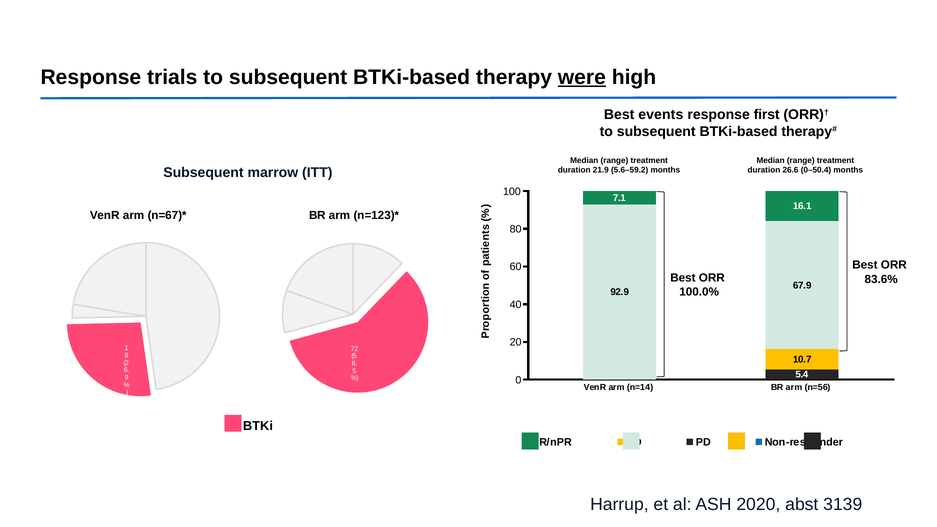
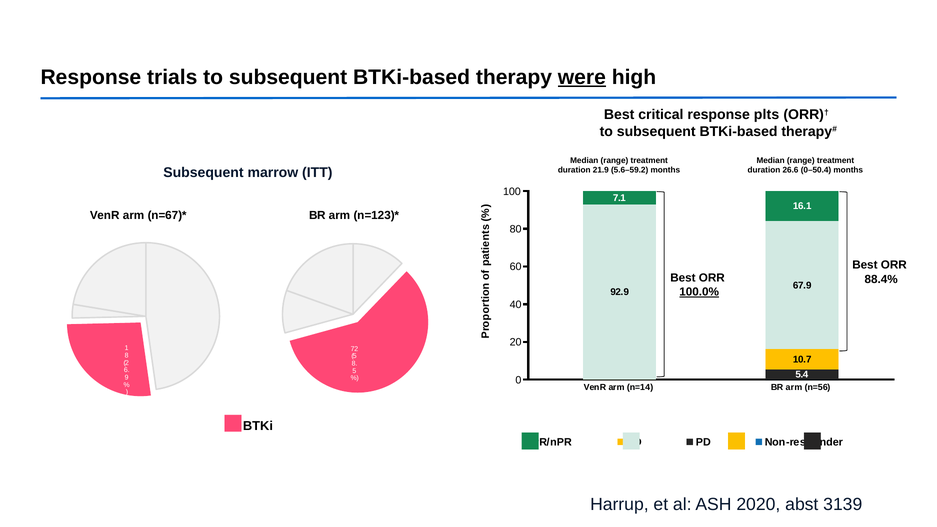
events: events -> critical (661, 115)
first: first -> plts (767, 115)
83.6%: 83.6% -> 88.4% (881, 279)
100.0% underline: none -> present (699, 292)
